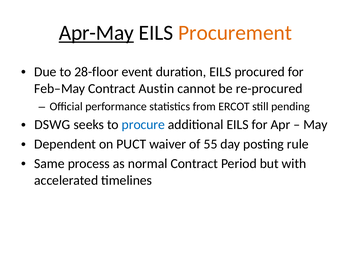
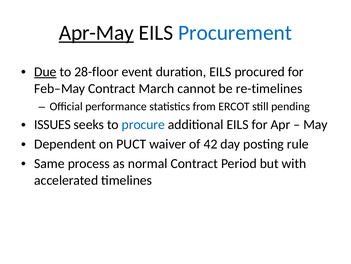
Procurement colour: orange -> blue (235, 33)
Due underline: none -> present (45, 72)
Austin: Austin -> March (157, 88)
re-procured: re-procured -> re-timelines (269, 88)
DSWG: DSWG -> ISSUES (52, 124)
55: 55 -> 42 (211, 144)
